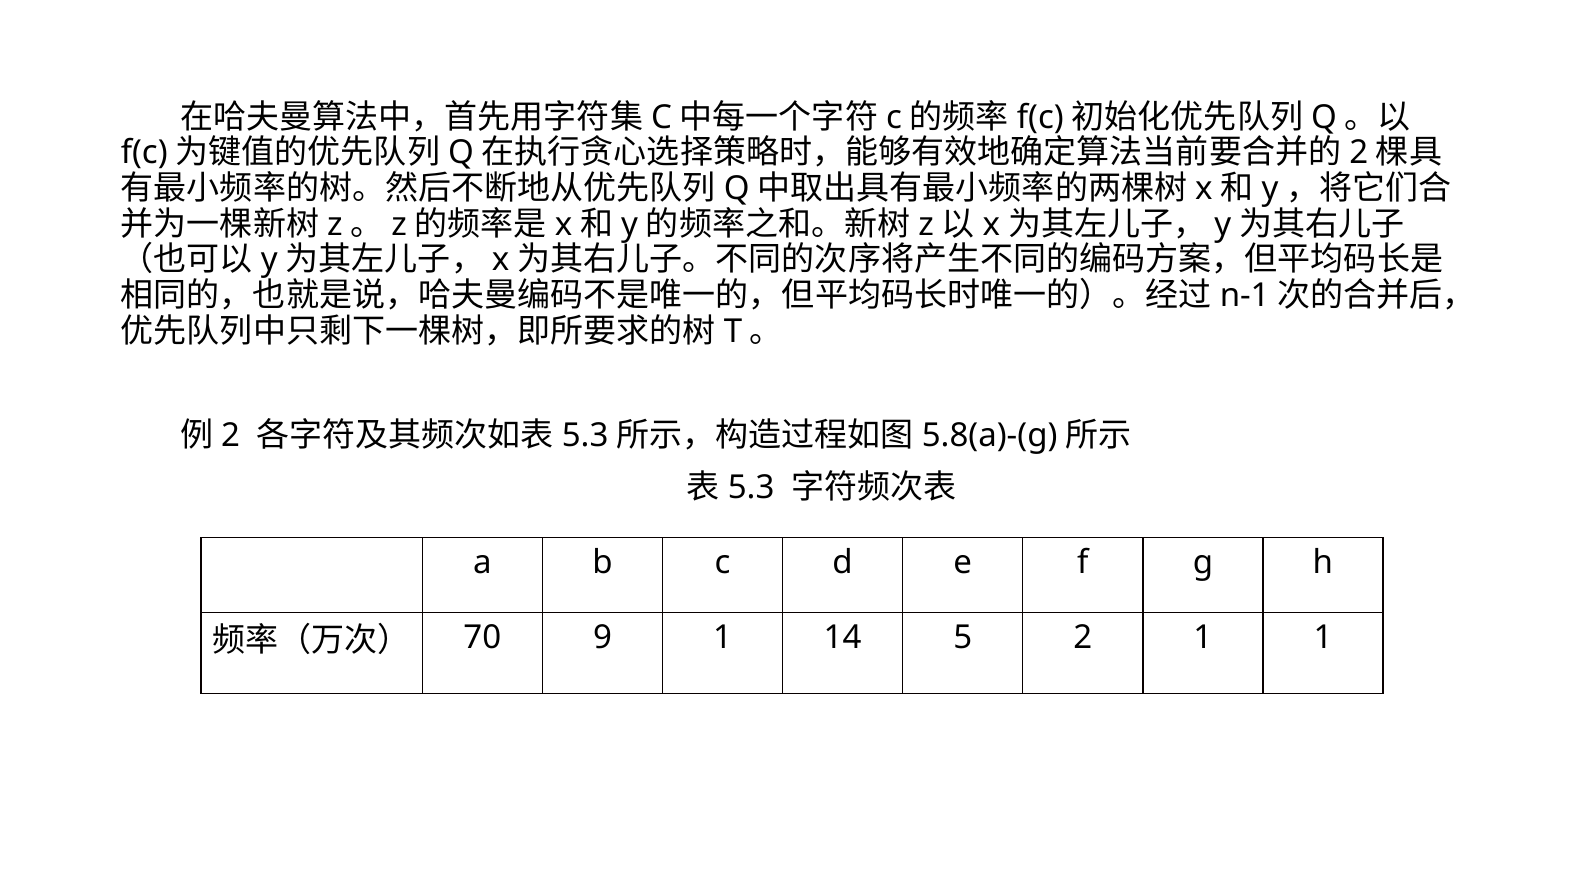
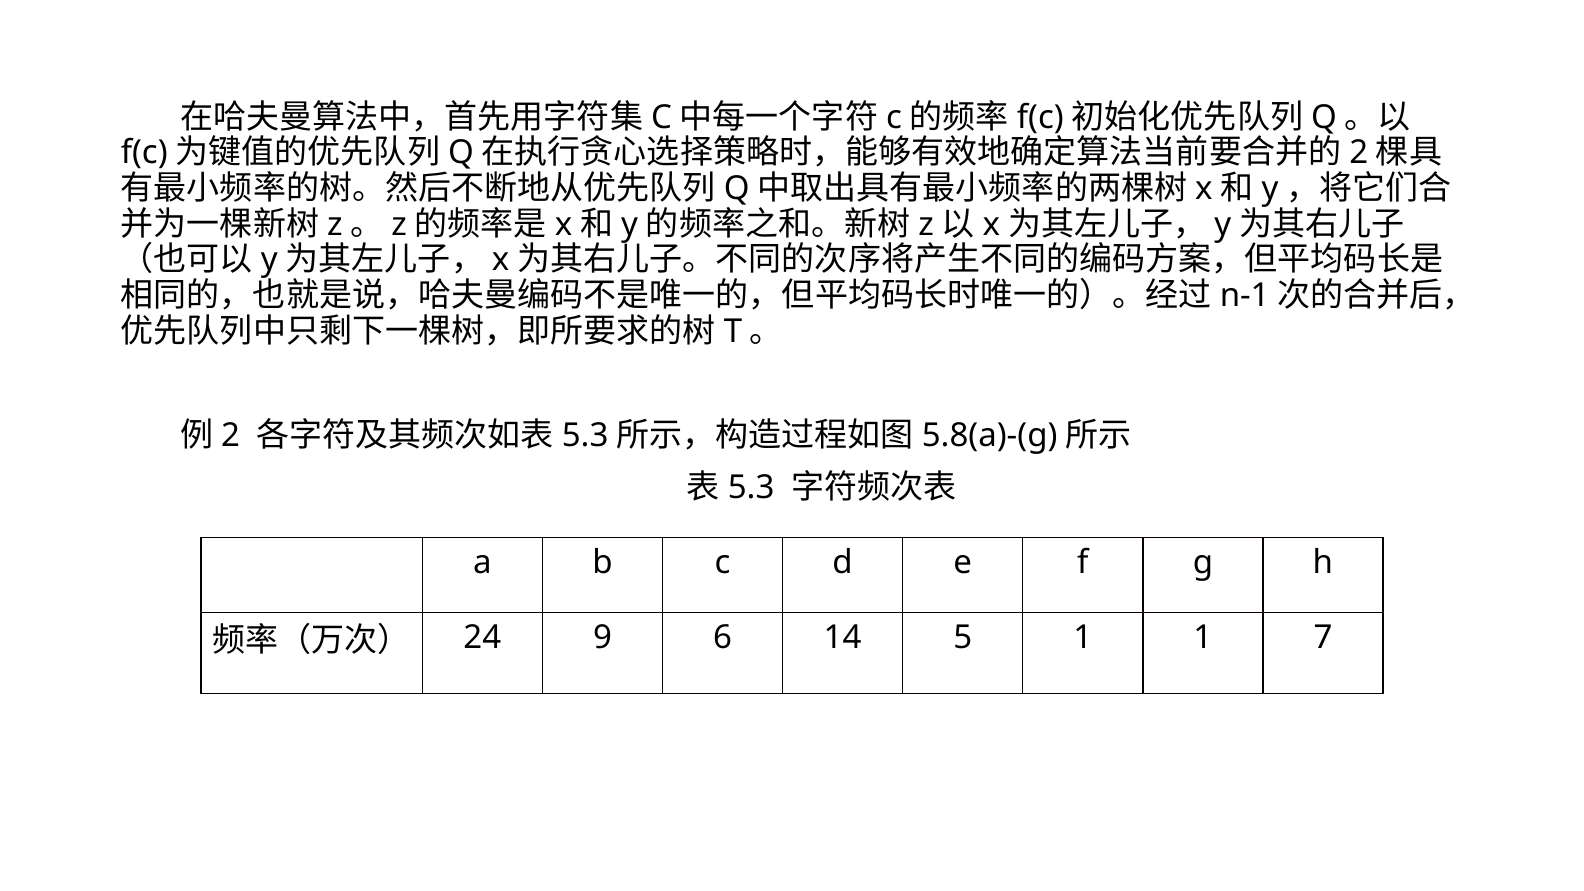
70: 70 -> 24 (482, 637)
9 1: 1 -> 6 (723, 637)
5 2: 2 -> 1 (1083, 637)
1 1: 1 -> 7 (1323, 637)
